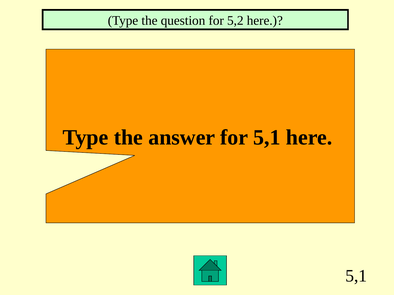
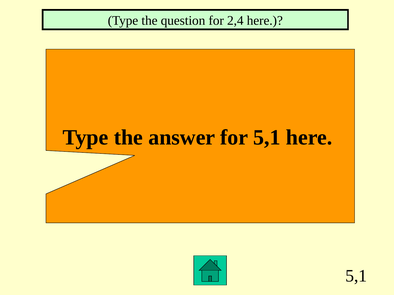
5,2: 5,2 -> 2,4 (235, 21)
